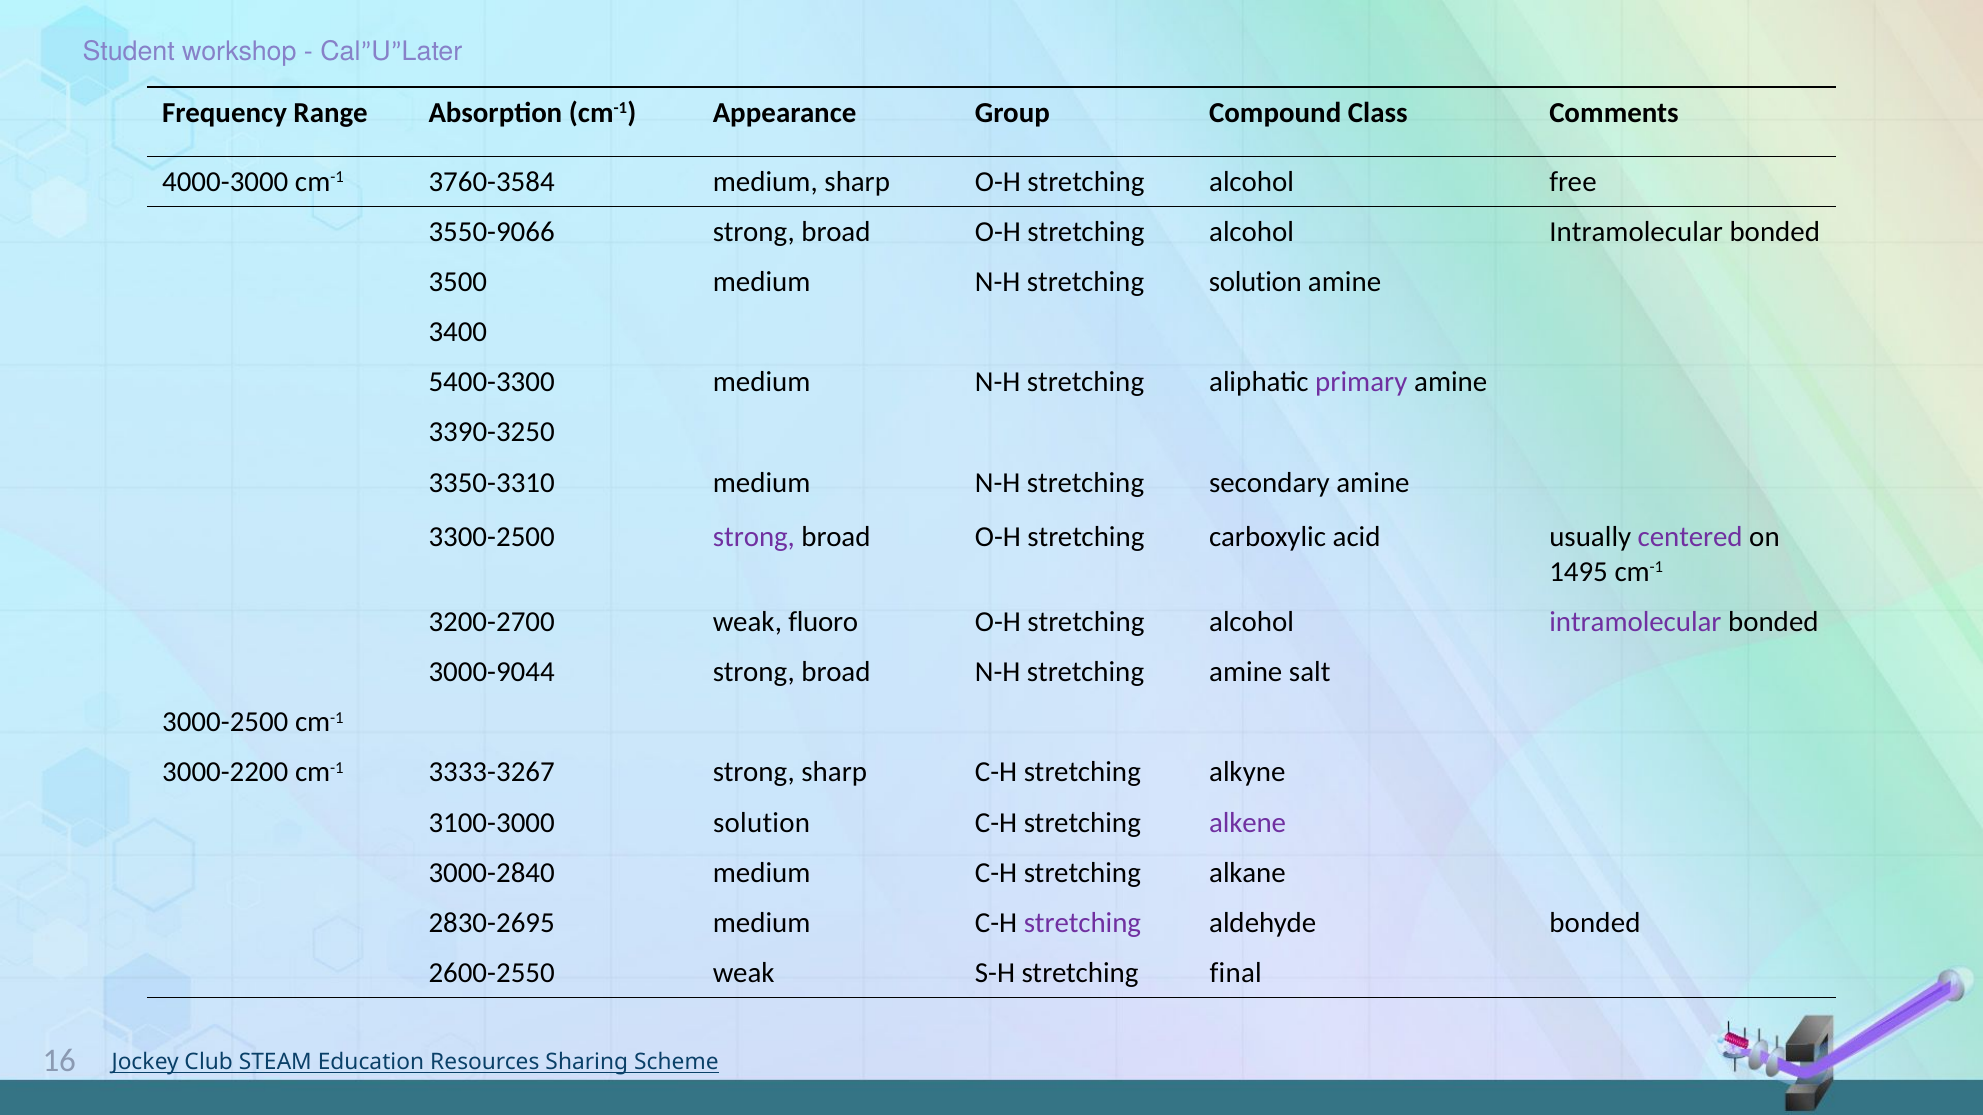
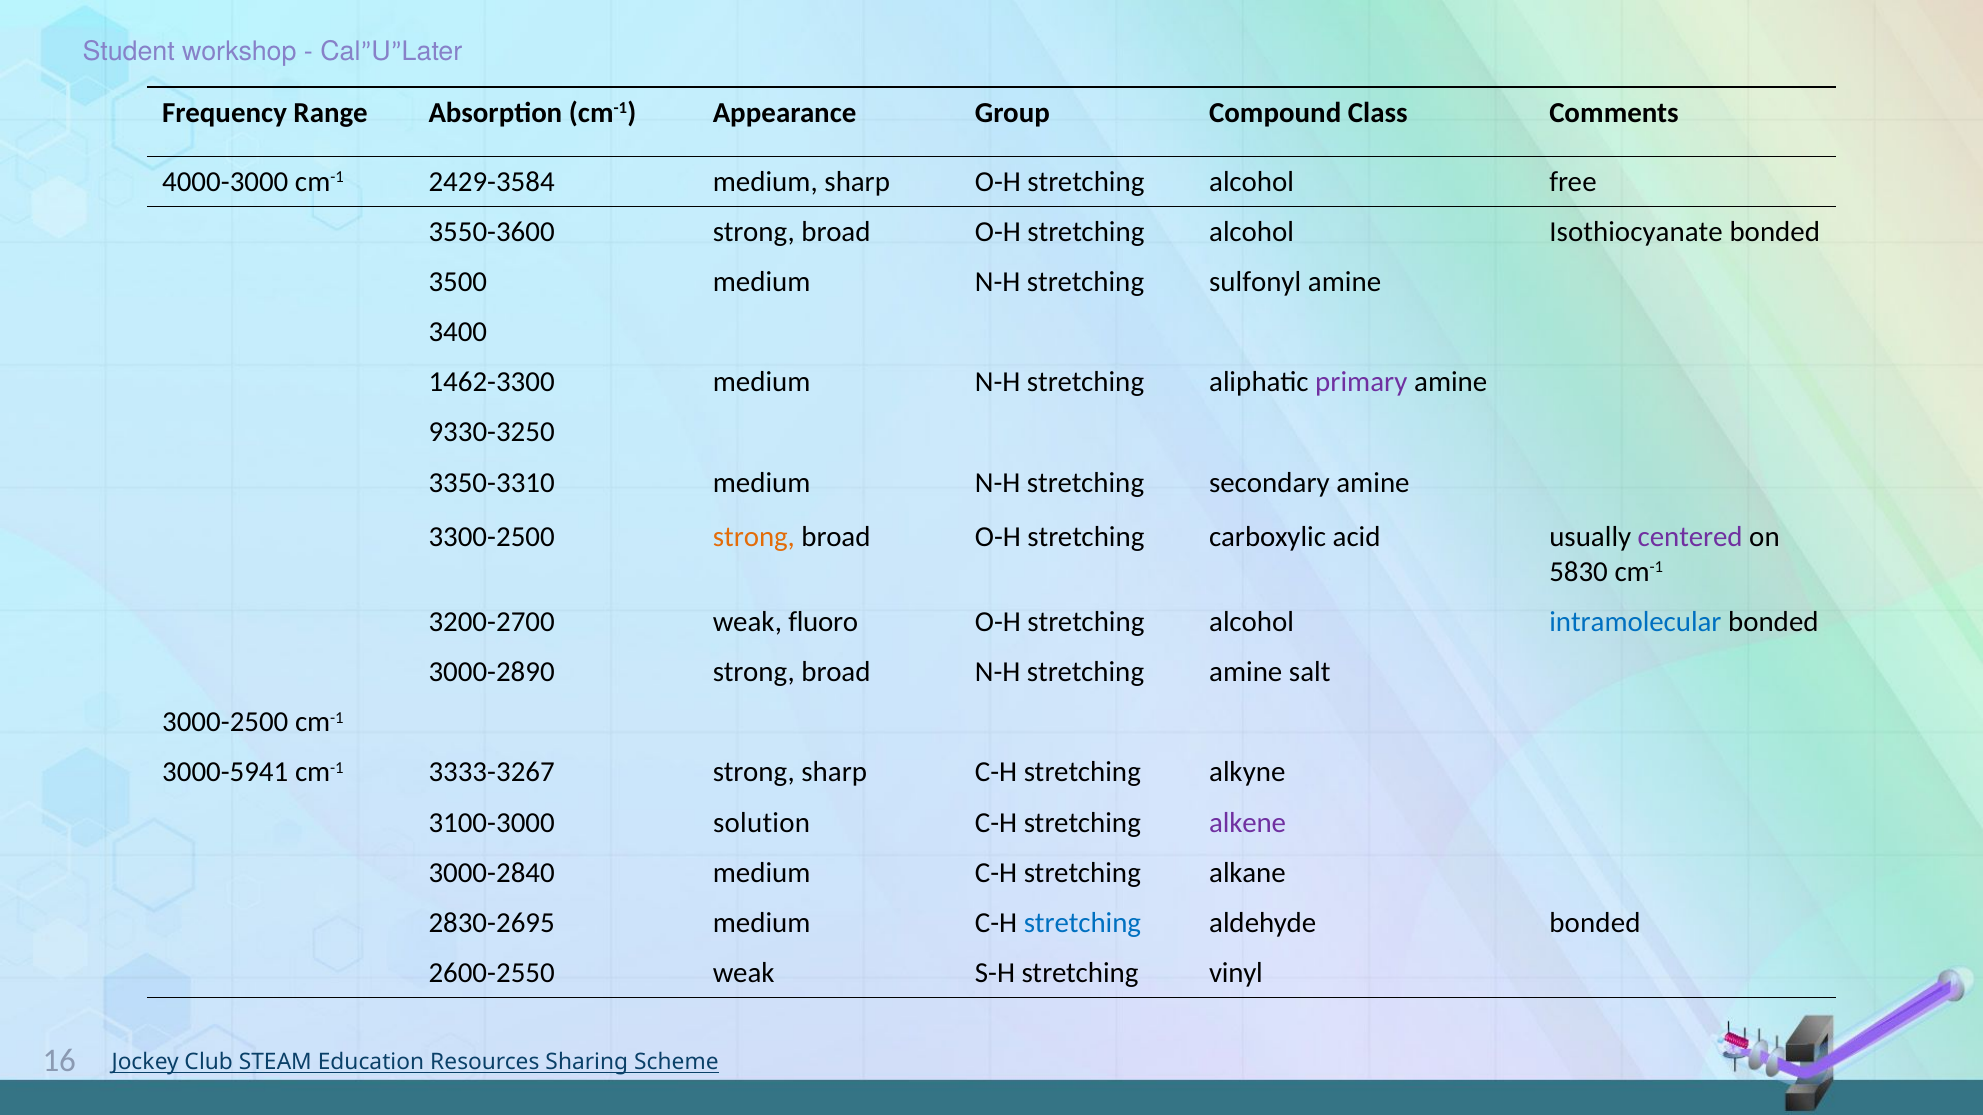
3760-3584: 3760-3584 -> 2429-3584 (492, 182)
3550-9066: 3550-9066 -> 3550-3600 (492, 232)
Intramolecular: Intramolecular -> Isothiocyanate (1636, 232)
stretching solution: solution -> sulfonyl (1255, 282)
5400-3300: 5400-3300 -> 1462-3300 (492, 382)
3390-3250: 3390-3250 -> 9330-3250 (492, 433)
strong colour: purple -> orange (754, 537)
1495: 1495 -> 5830 (1579, 572)
intramolecular colour: purple -> blue (1635, 622)
3000-9044: 3000-9044 -> 3000-2890 (492, 672)
3000-2200: 3000-2200 -> 3000-5941 (225, 773)
stretching colour: purple -> blue (1082, 923)
final: final -> vinyl (1236, 973)
